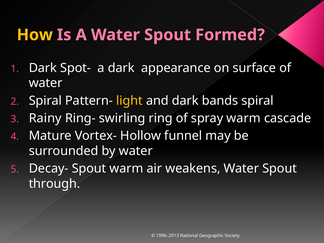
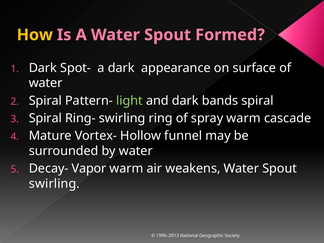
light colour: yellow -> light green (130, 101)
Rainy: Rainy -> Spiral (45, 118)
Decay- Spout: Spout -> Vapor (89, 169)
through: through -> swirling (54, 184)
